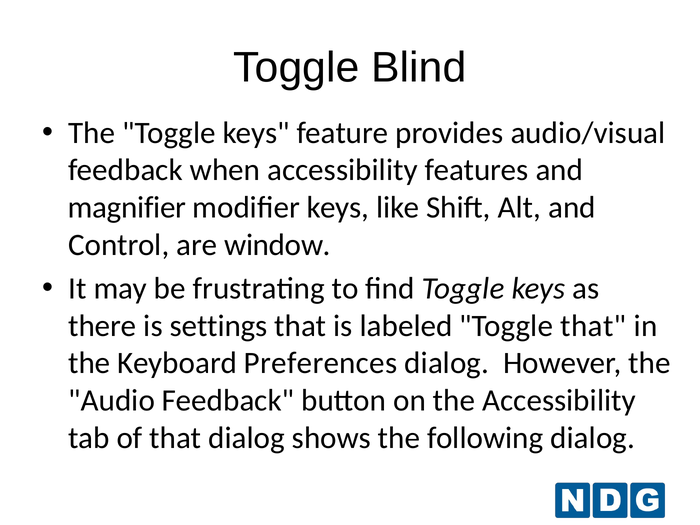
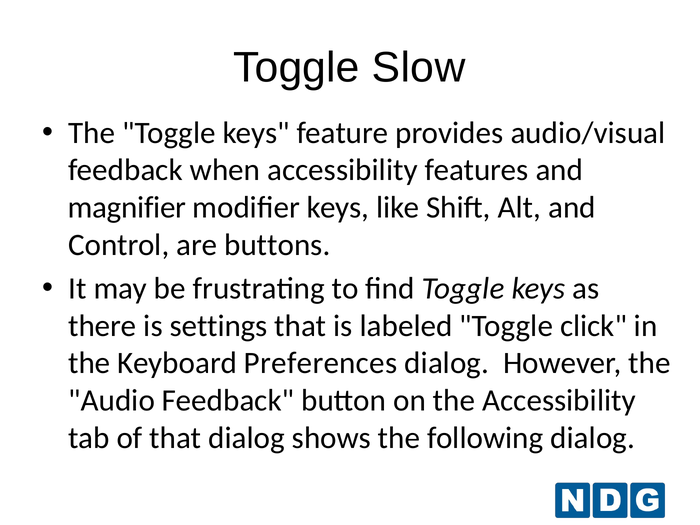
Blind: Blind -> Slow (419, 68)
window: window -> buttons (277, 245)
Toggle that: that -> click (594, 326)
